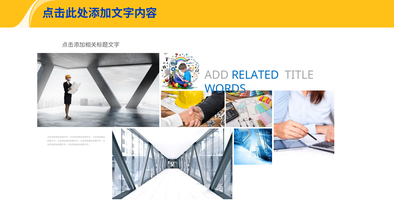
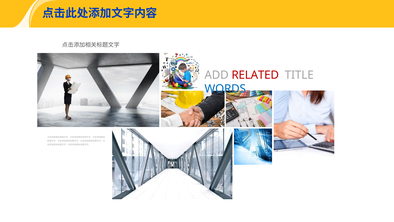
RELATED colour: blue -> red (255, 75)
